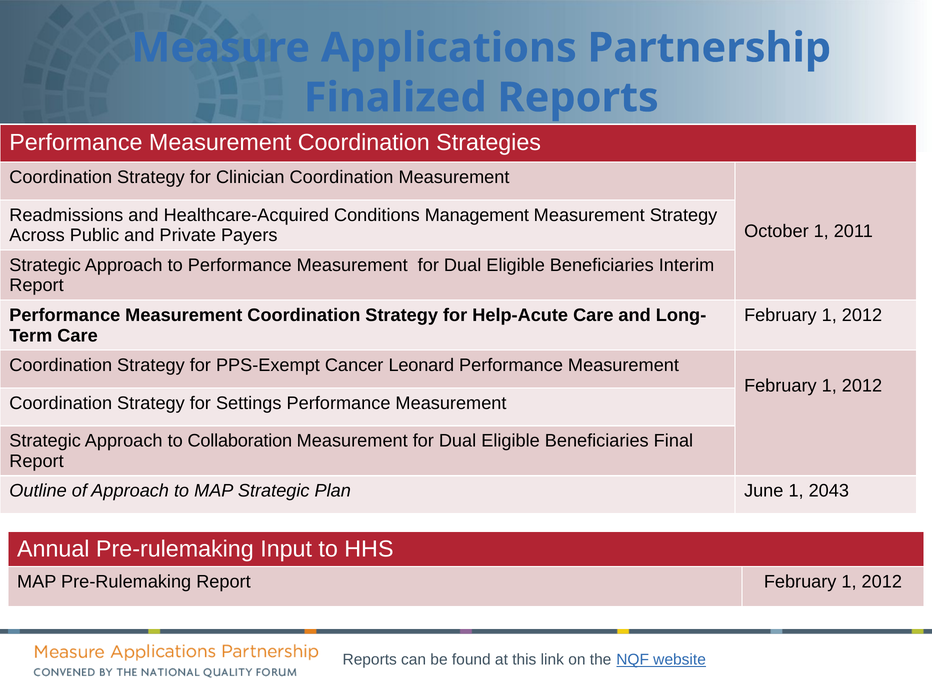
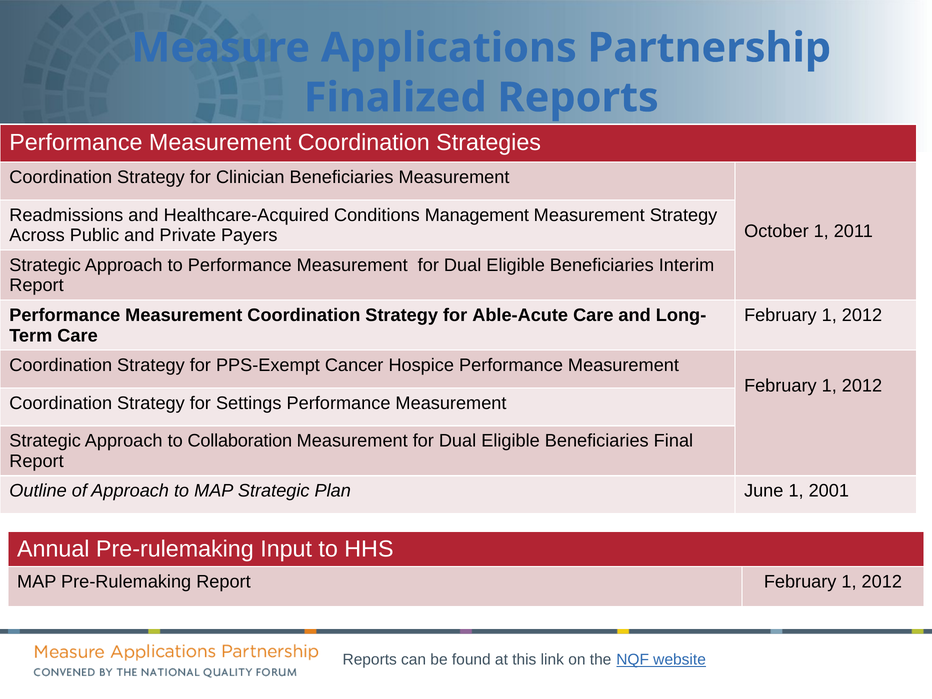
Clinician Coordination: Coordination -> Beneficiaries (342, 177)
Help-Acute: Help-Acute -> Able-Acute (520, 315)
Leonard: Leonard -> Hospice (421, 365)
2043: 2043 -> 2001 (829, 491)
